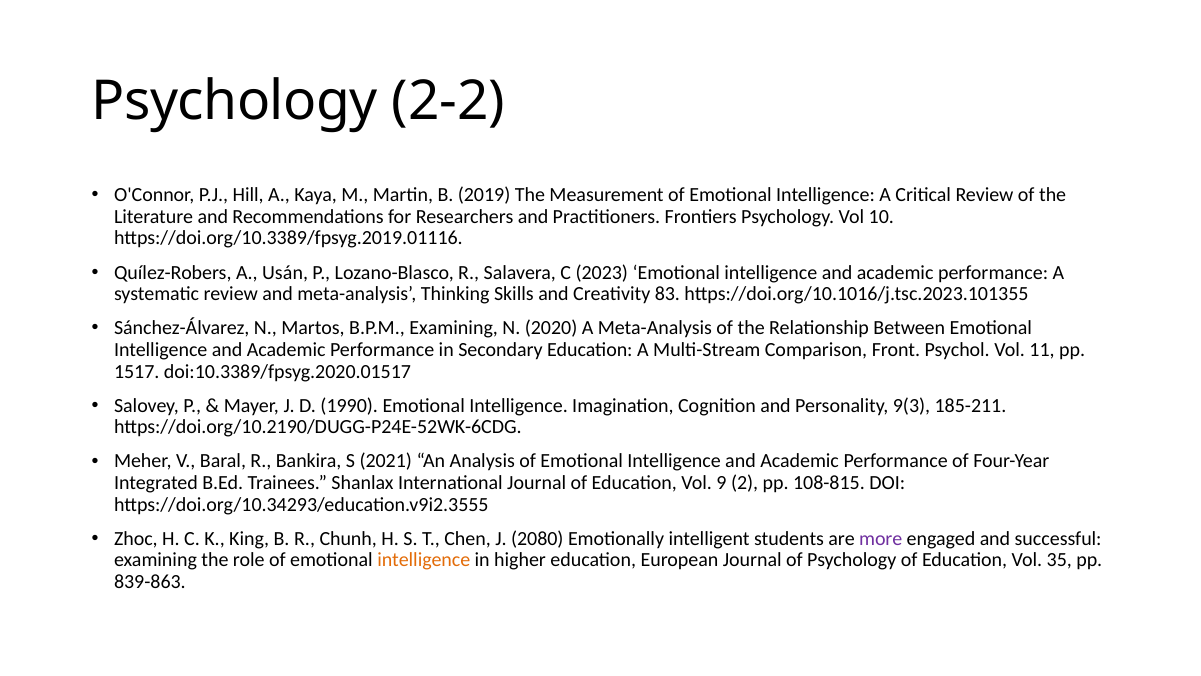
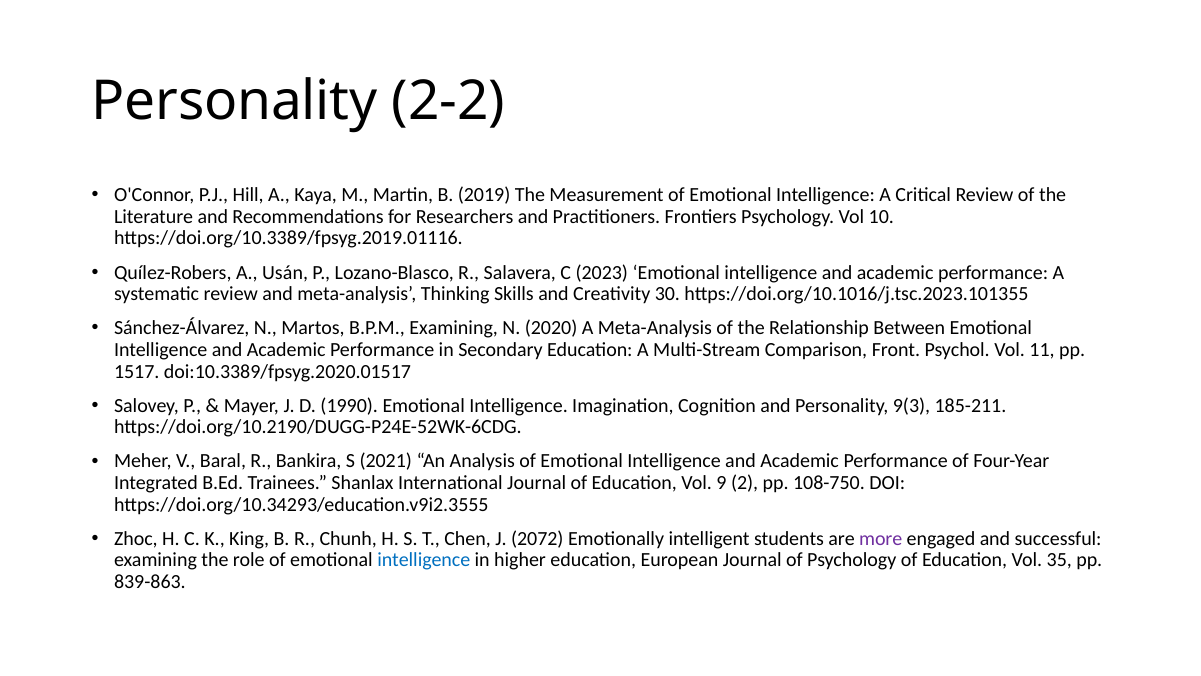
Psychology: Psychology -> Personality (235, 101)
83: 83 -> 30 (667, 294)
108-815: 108-815 -> 108-750 (829, 483)
2080: 2080 -> 2072 (537, 538)
intelligence colour: orange -> blue (424, 560)
